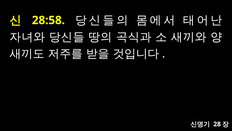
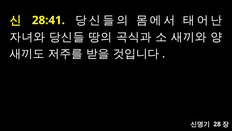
28:58: 28:58 -> 28:41 (48, 20)
